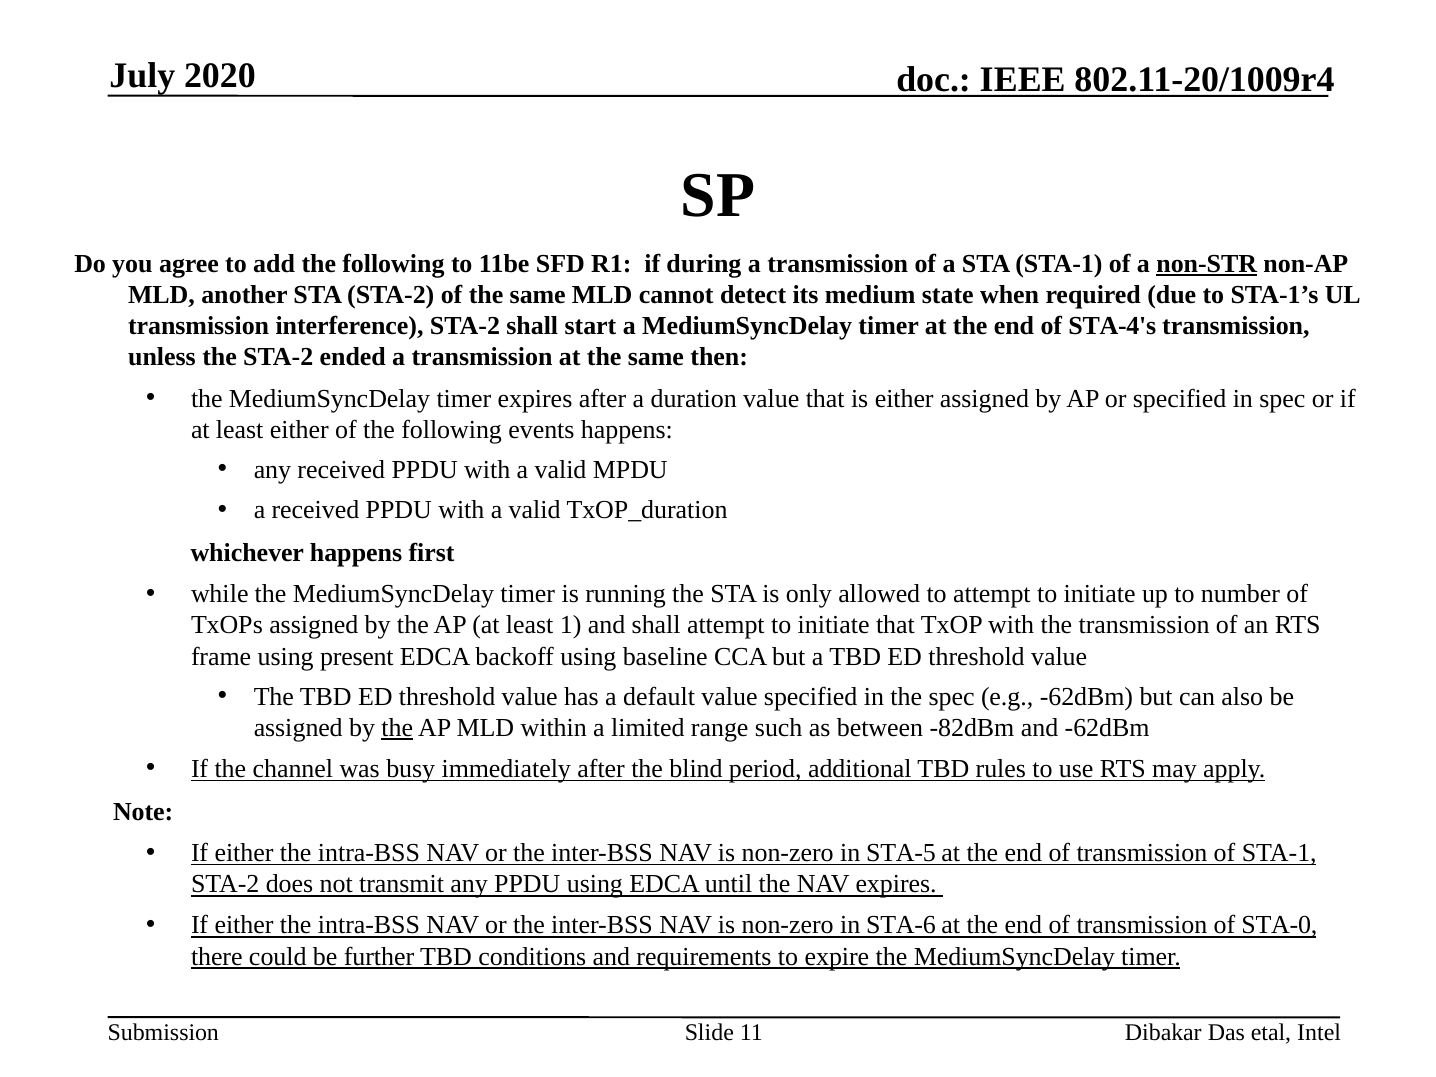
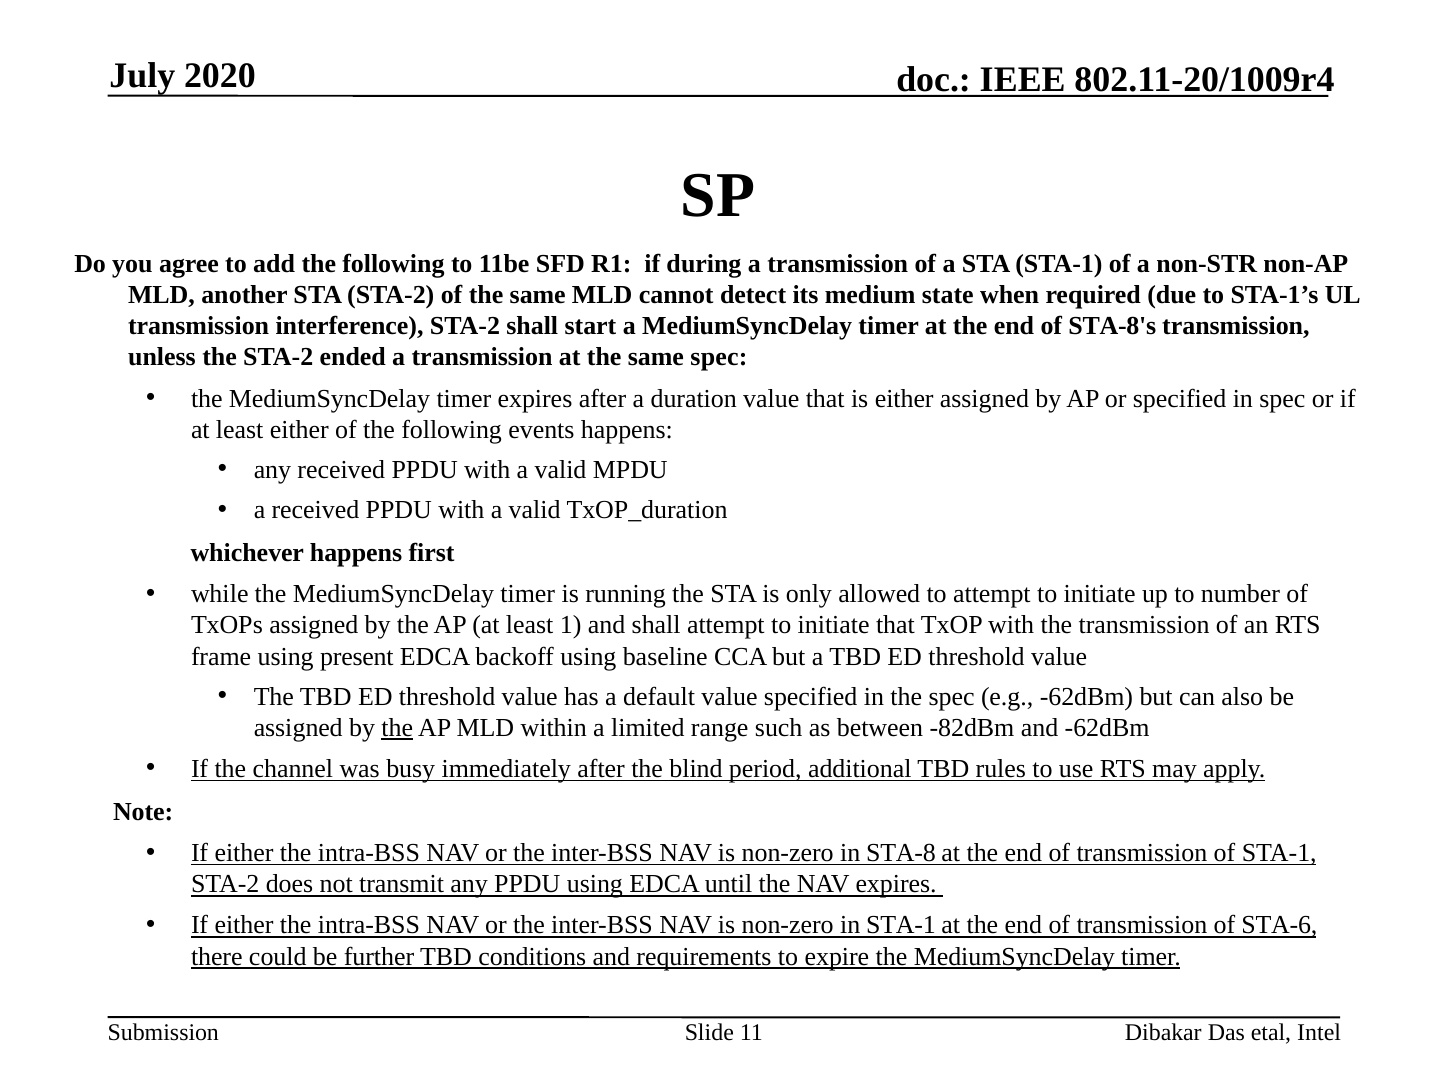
non-STR underline: present -> none (1207, 264)
STA-4's: STA-4's -> STA-8's (1112, 326)
same then: then -> spec (719, 357)
STA-5: STA-5 -> STA-8 (901, 853)
in STA-6: STA-6 -> STA-1 (901, 925)
STA-0: STA-0 -> STA-6 (1279, 925)
